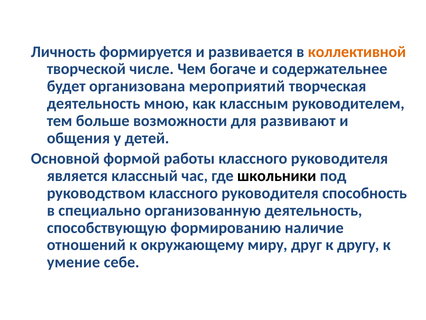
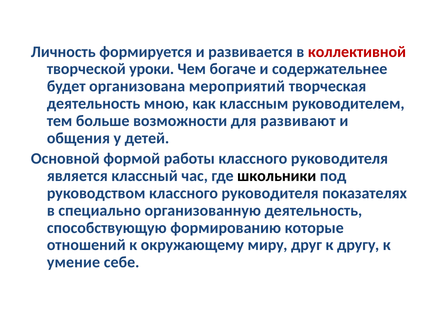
коллективной colour: orange -> red (357, 52)
числе: числе -> уроки (152, 69)
способность: способность -> показателях (365, 193)
наличие: наличие -> которые (314, 227)
